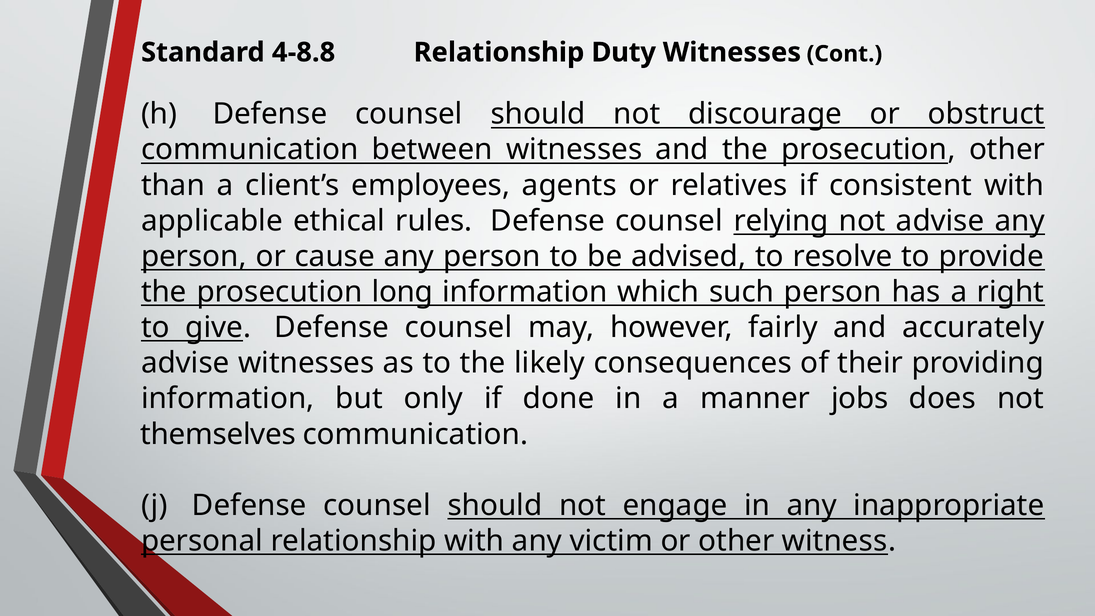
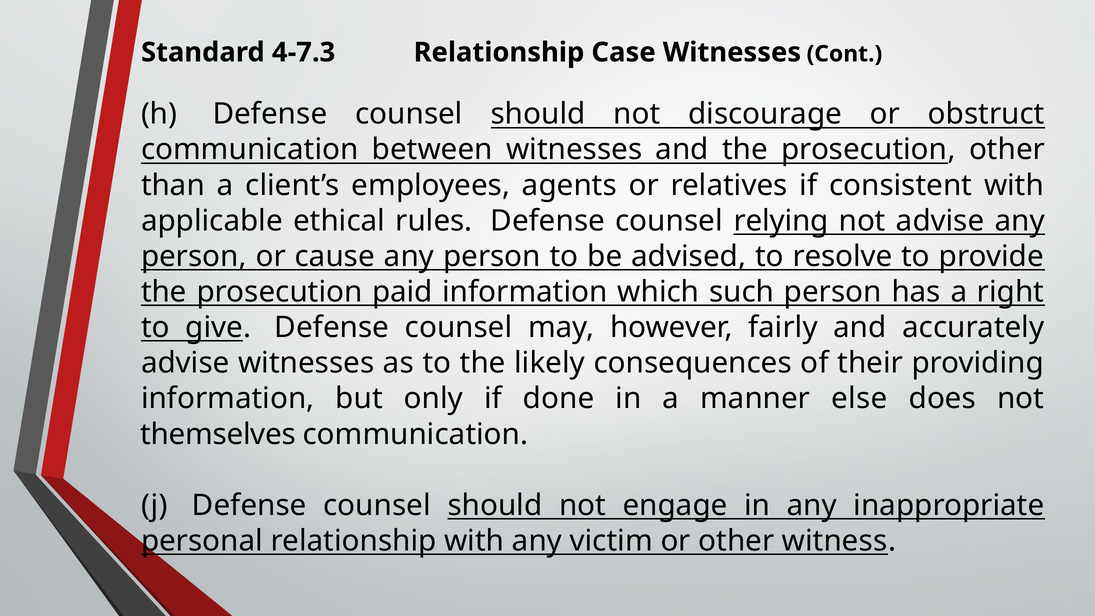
4-8.8: 4-8.8 -> 4-7.3 (304, 52)
Duty: Duty -> Case (624, 52)
long: long -> paid (403, 292)
jobs: jobs -> else (859, 399)
